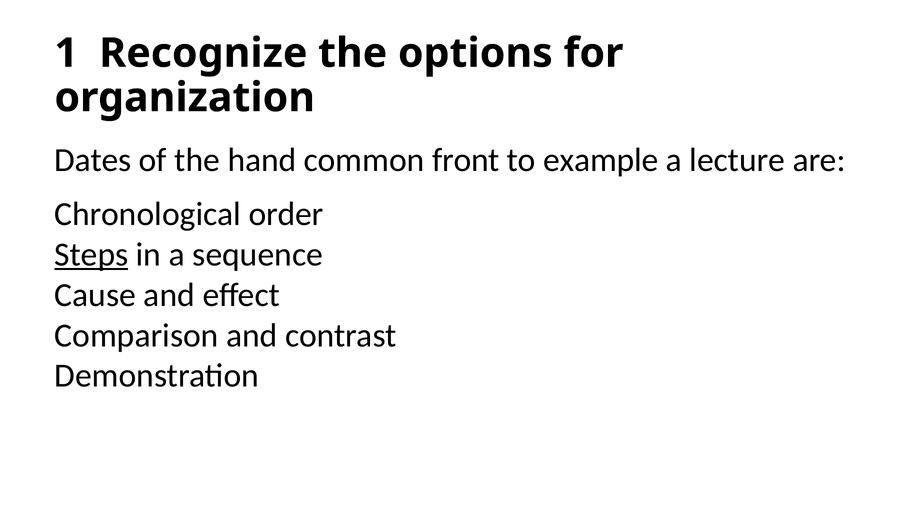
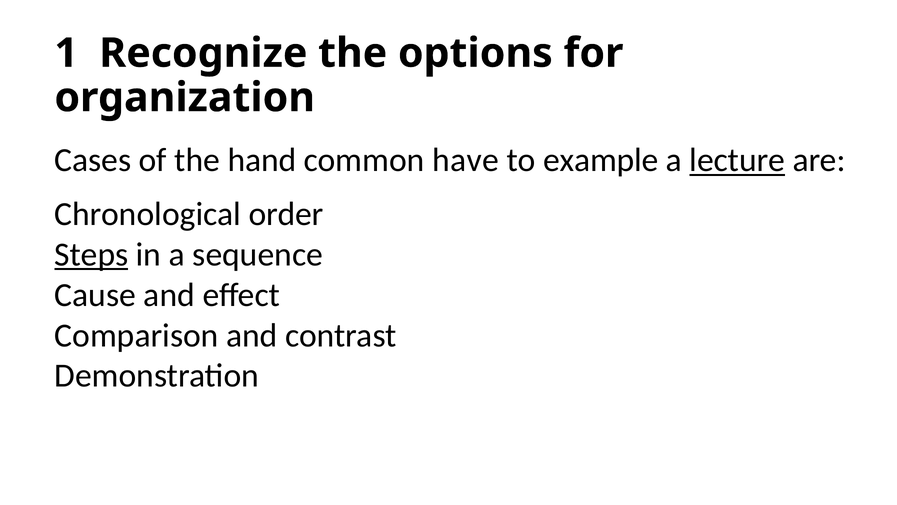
Dates: Dates -> Cases (93, 160)
front: front -> have (466, 160)
lecture underline: none -> present (737, 160)
